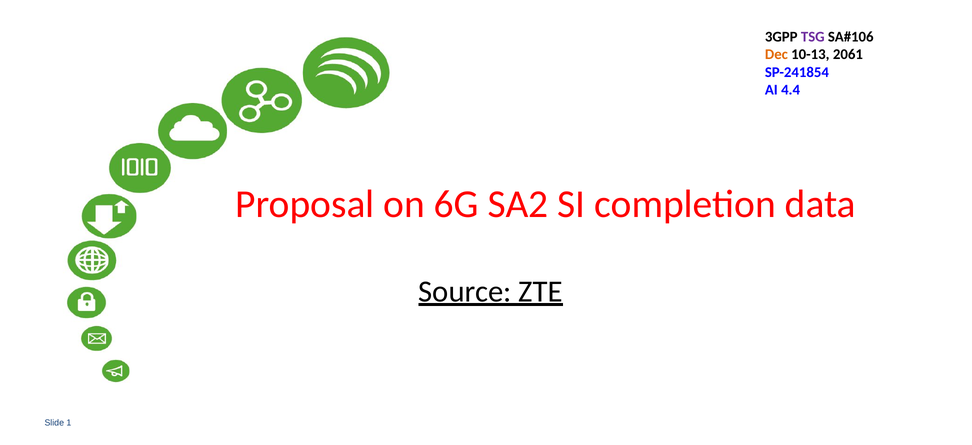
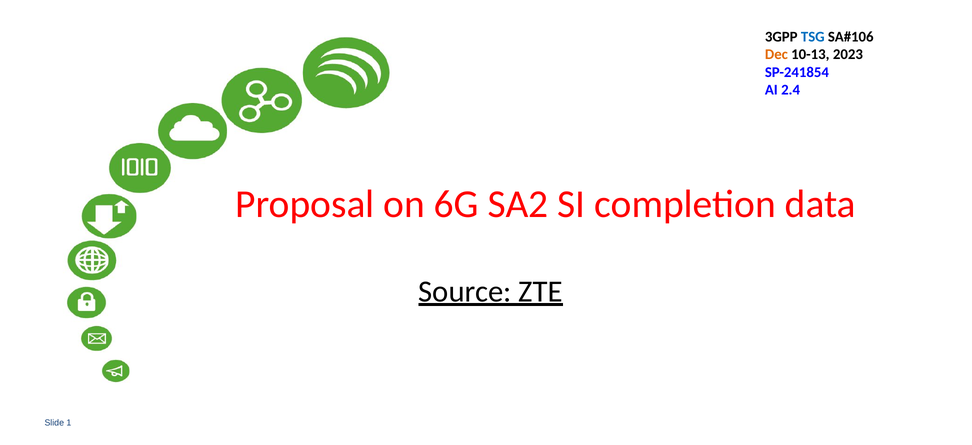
TSG colour: purple -> blue (813, 37)
2061: 2061 -> 2023 (848, 54)
4.4: 4.4 -> 2.4 (791, 90)
